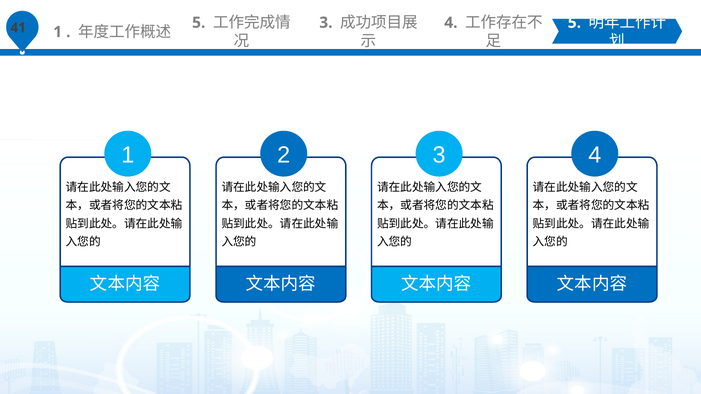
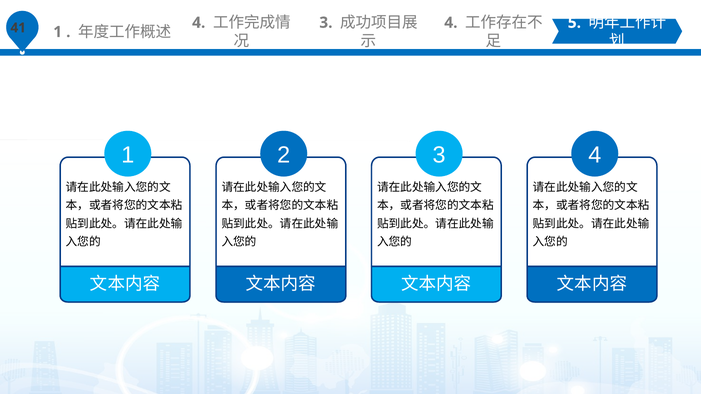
5: 5 -> 4 (199, 23)
